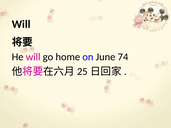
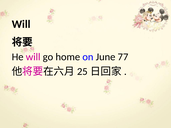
74: 74 -> 77 (123, 57)
